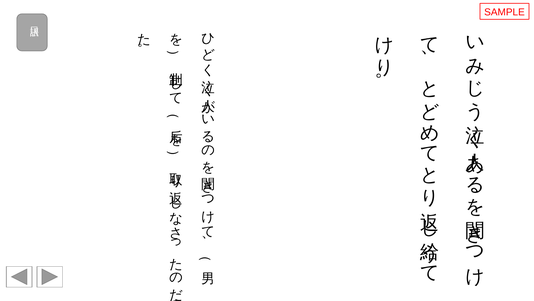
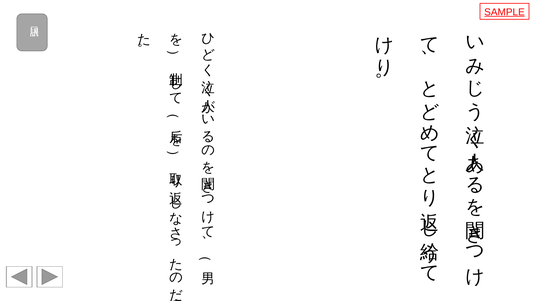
SAMPLE underline: none -> present (504, 12)
